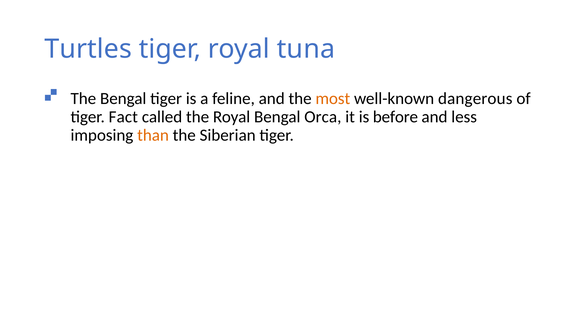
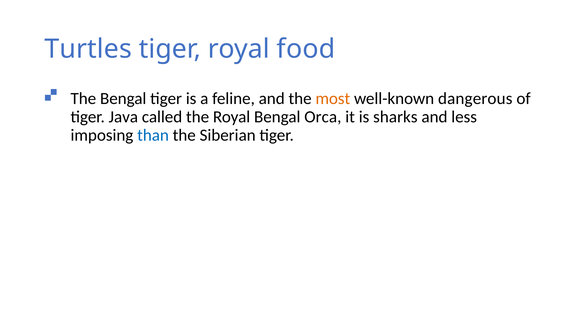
tuna: tuna -> food (306, 49)
Fact: Fact -> Java (123, 117)
before: before -> sharks (395, 117)
than colour: orange -> blue (153, 136)
